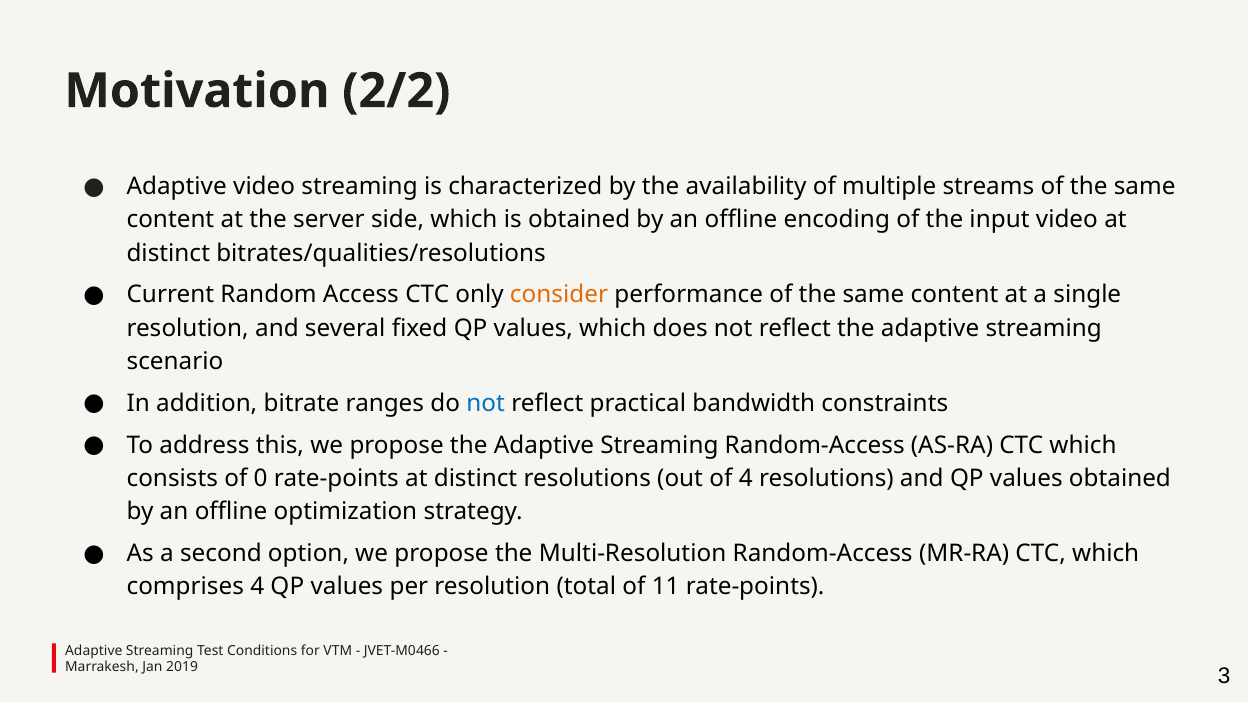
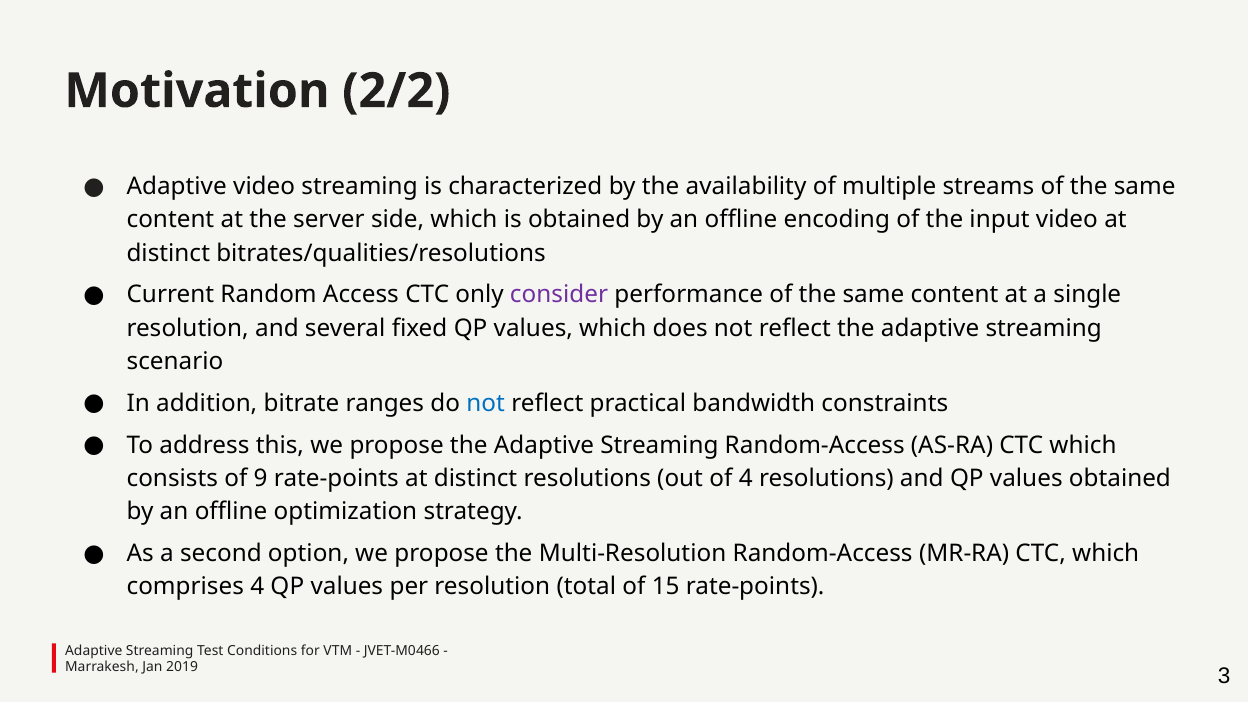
consider colour: orange -> purple (559, 295)
0: 0 -> 9 (261, 478)
11: 11 -> 15 (666, 587)
